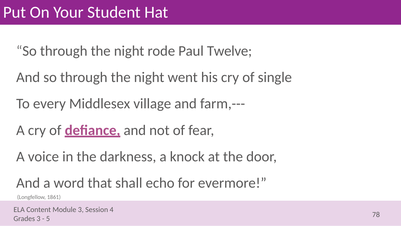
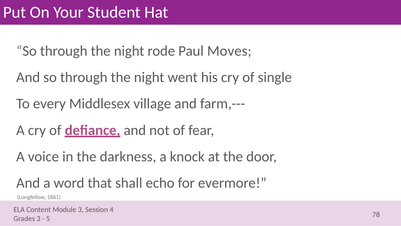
Twelve: Twelve -> Moves (229, 51)
